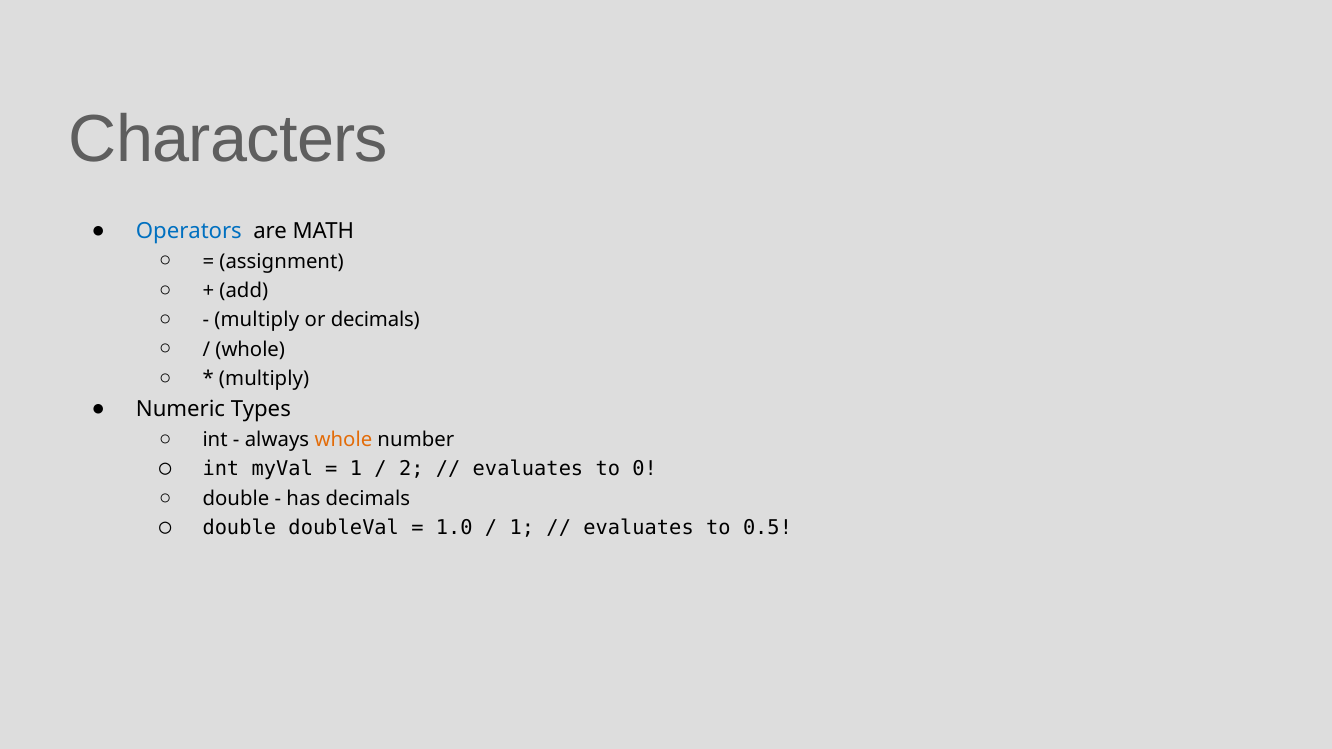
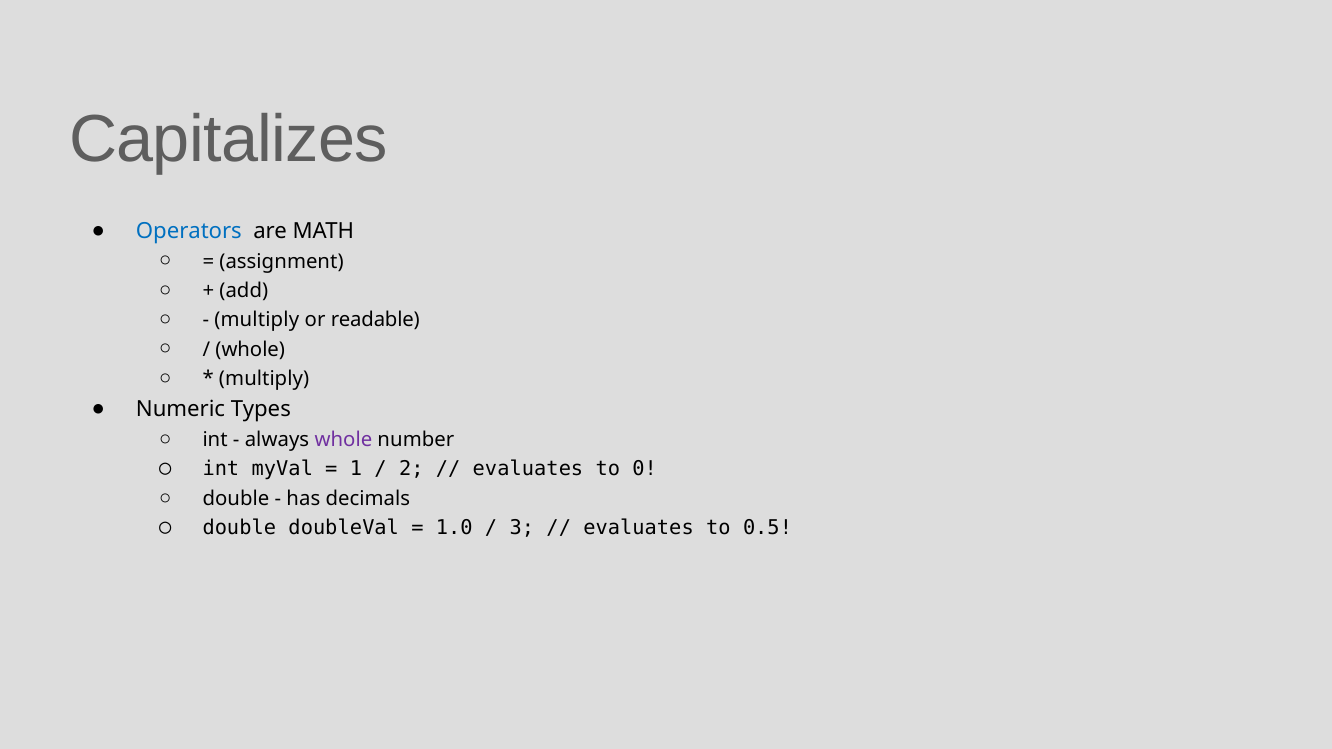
Characters: Characters -> Capitalizes (228, 140)
or decimals: decimals -> readable (375, 320)
whole colour: orange -> purple (343, 440)
1: 1 -> 3 (522, 528)
